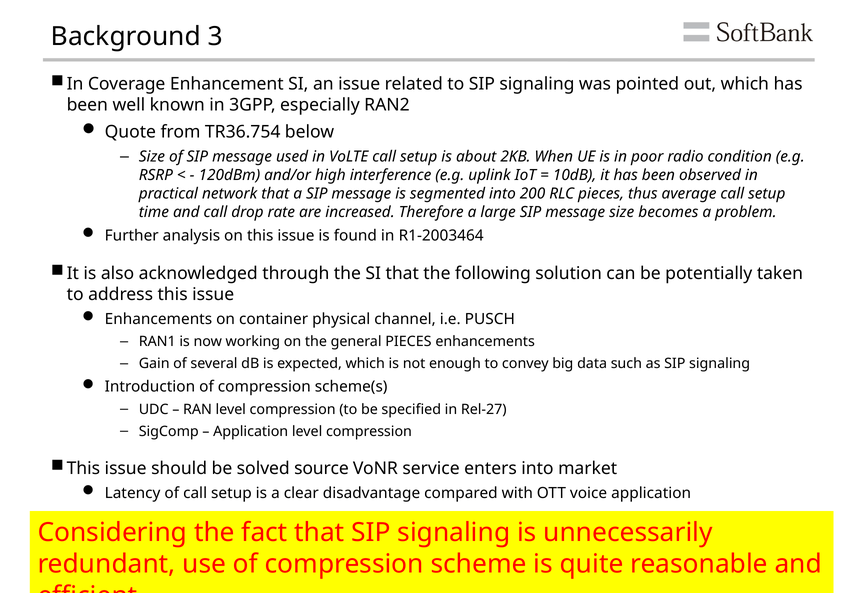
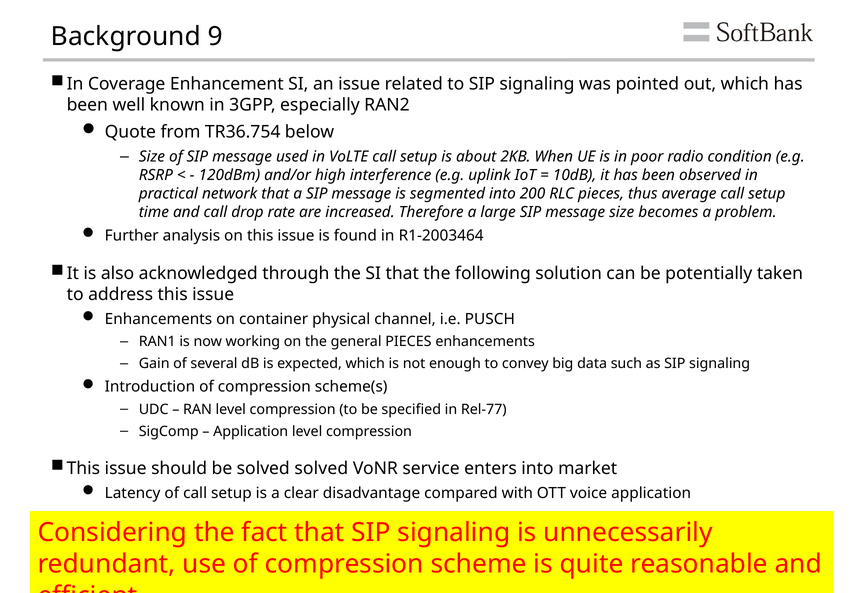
3: 3 -> 9 (215, 36)
Rel-27: Rel-27 -> Rel-77 (484, 410)
solved source: source -> solved (321, 469)
